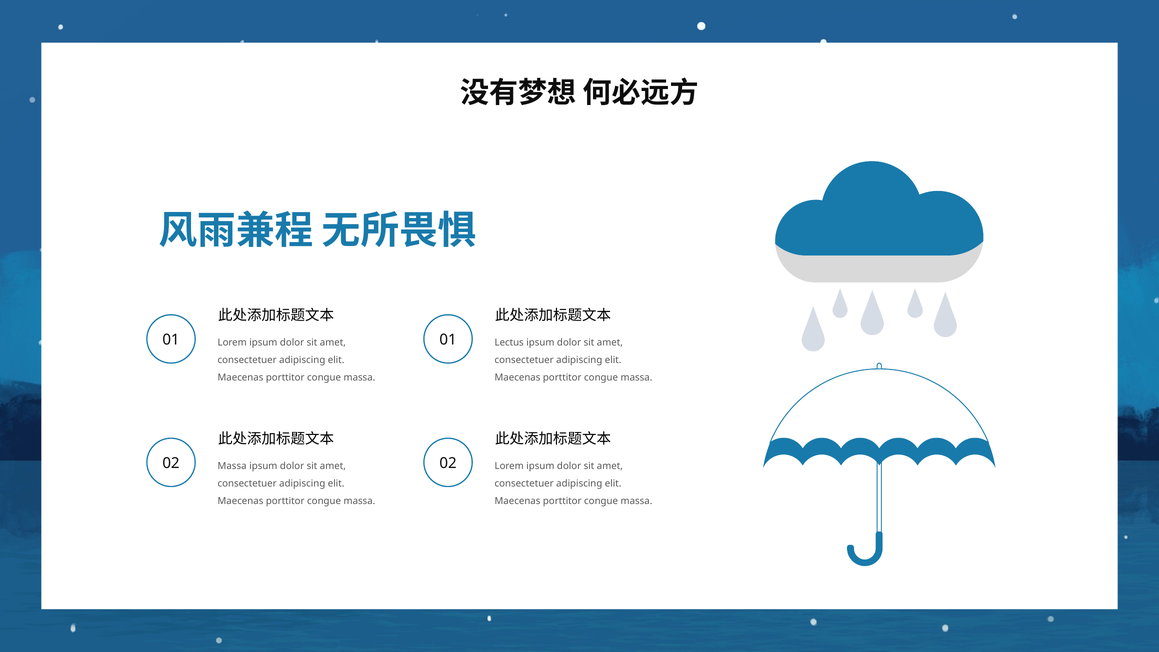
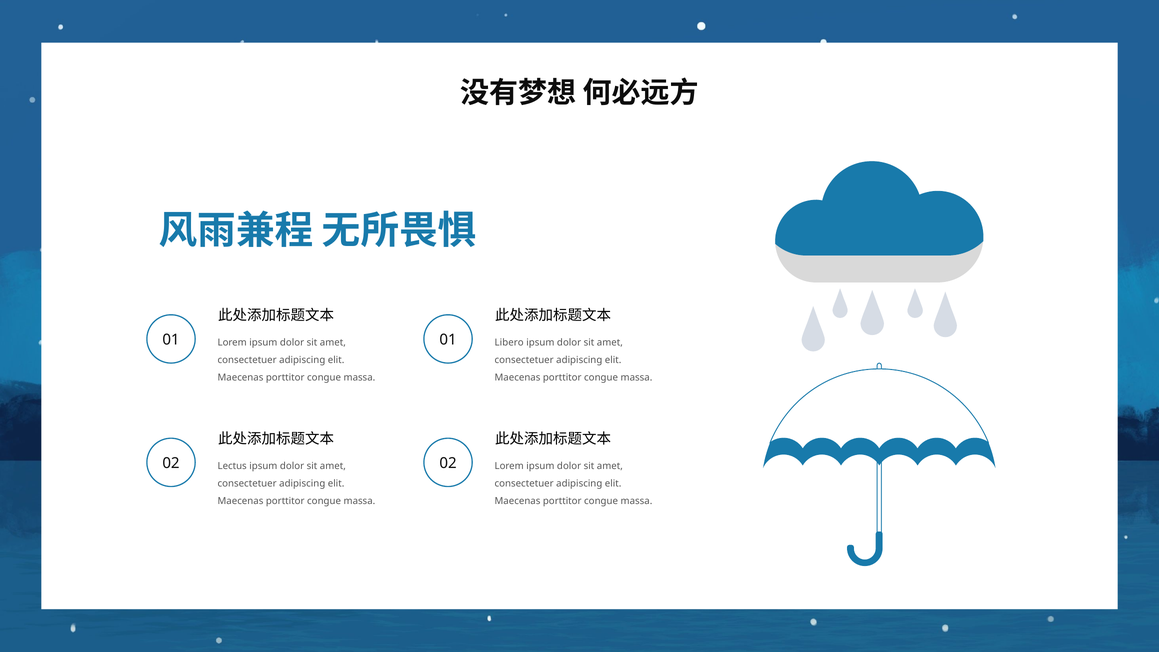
Lectus: Lectus -> Libero (509, 343)
Massa: Massa -> Lectus (232, 466)
